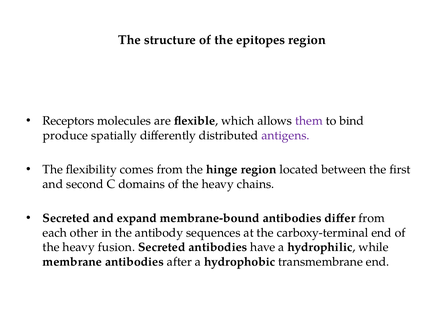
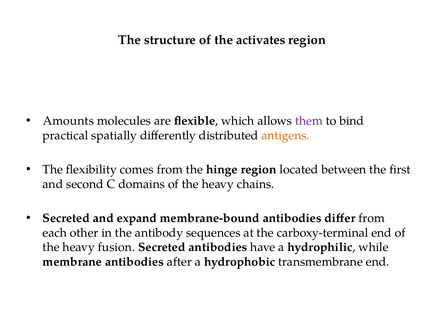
epitopes: epitopes -> activates (261, 40)
Receptors: Receptors -> Amounts (68, 121)
produce: produce -> practical (65, 135)
antigens colour: purple -> orange (285, 135)
